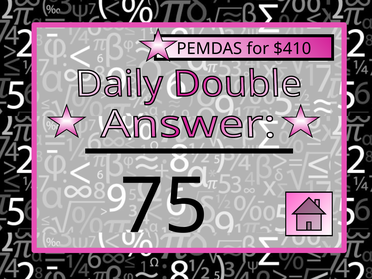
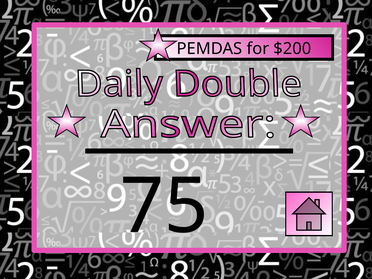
$410: $410 -> $200 (292, 49)
